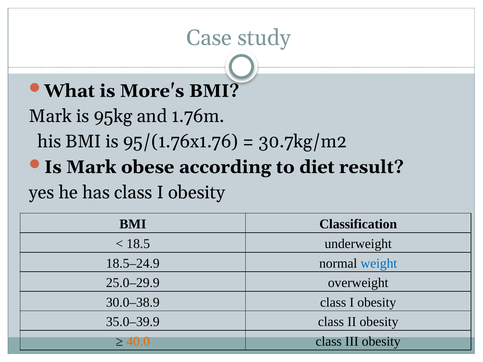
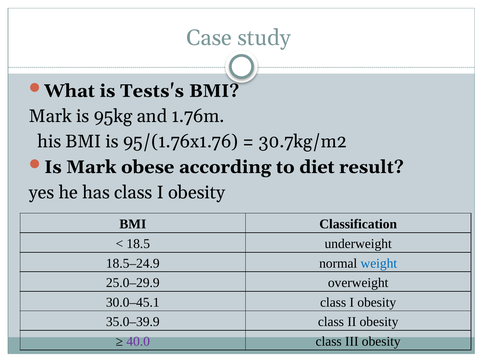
More's: More's -> Tests's (152, 91)
30.0–38.9: 30.0–38.9 -> 30.0–45.1 (133, 303)
40.0 colour: orange -> purple (138, 342)
